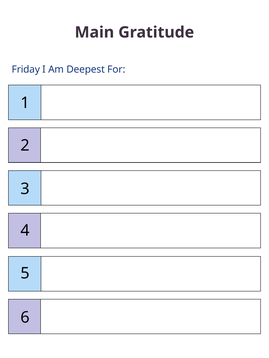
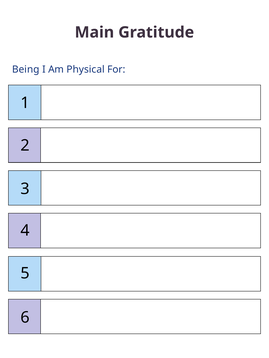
Friday: Friday -> Being (26, 70)
Deepest: Deepest -> Physical (86, 70)
